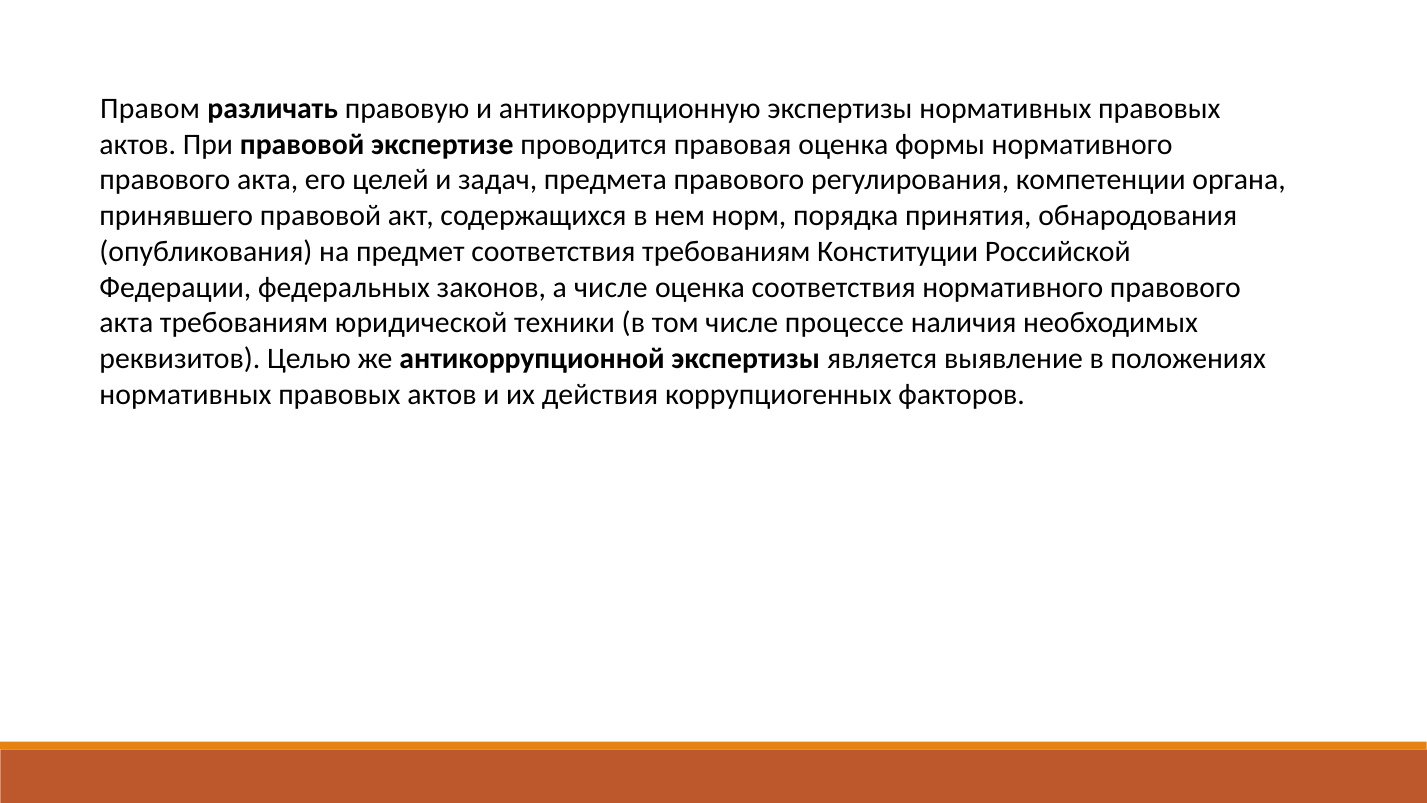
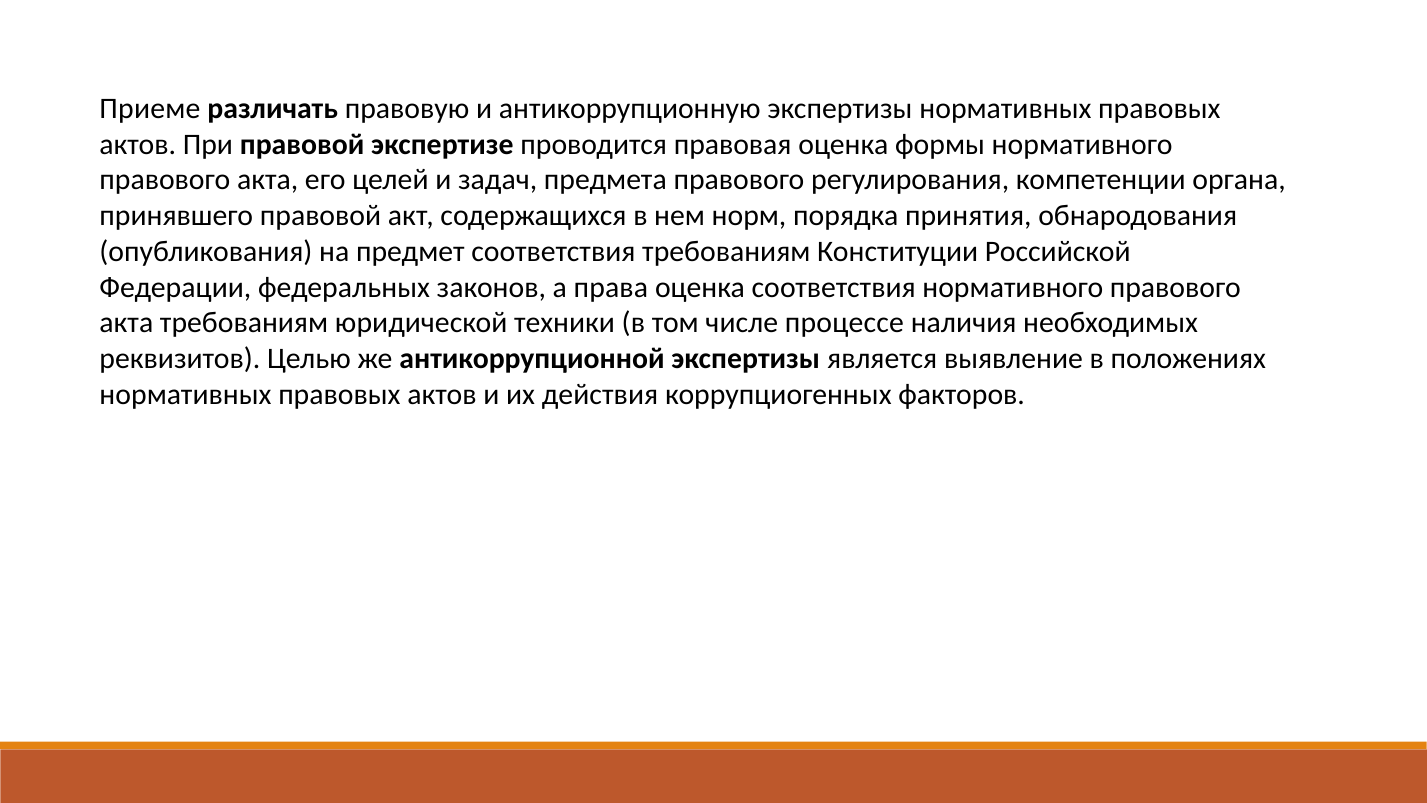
Правом: Правом -> Приеме (150, 109)
а числе: числе -> права (611, 287)
